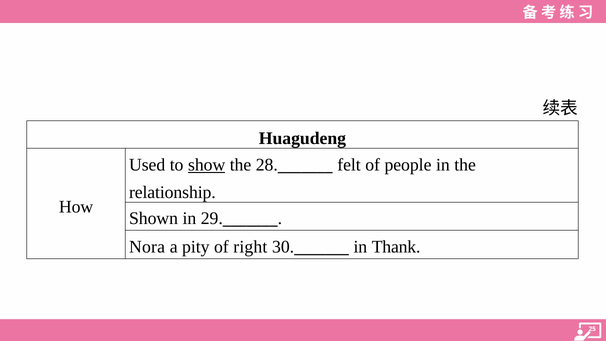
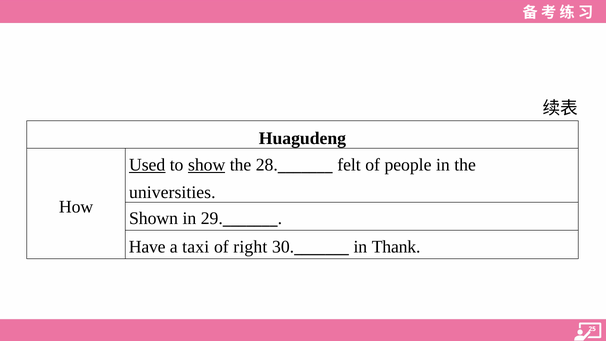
Used underline: none -> present (147, 165)
relationship: relationship -> universities (172, 193)
Nora: Nora -> Have (147, 247)
pity: pity -> taxi (196, 247)
